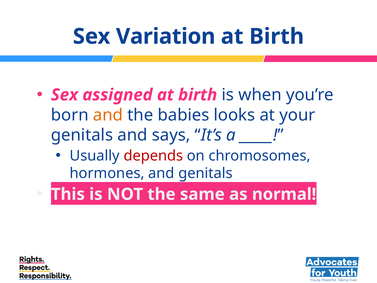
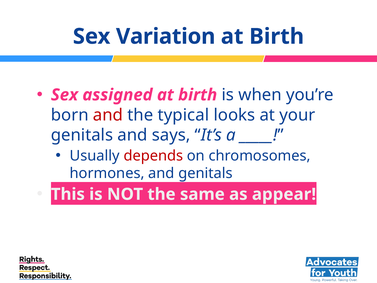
and colour: orange -> red (108, 115)
babies: babies -> typical (183, 115)
normal: normal -> appear (284, 194)
